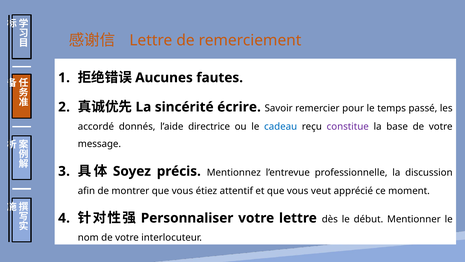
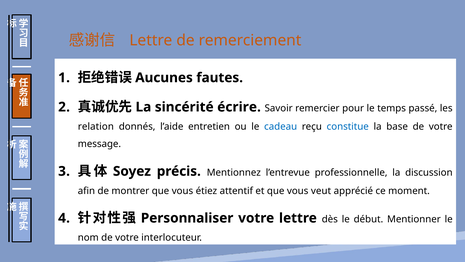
accordé: accordé -> relation (96, 126)
directrice: directrice -> entretien (209, 126)
constitue colour: purple -> blue (348, 126)
